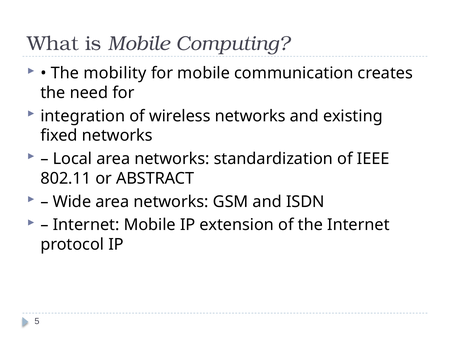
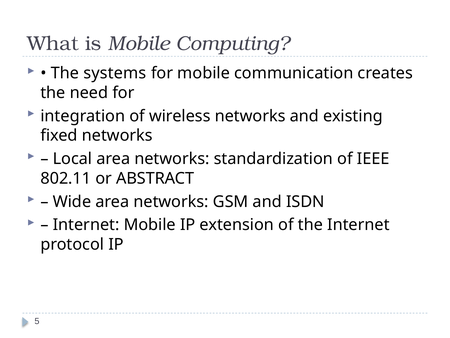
mobility: mobility -> systems (115, 73)
